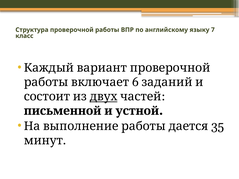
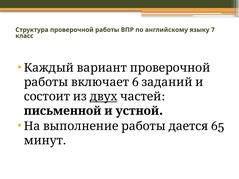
35: 35 -> 65 (218, 126)
